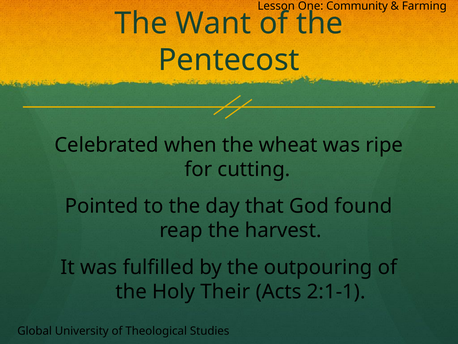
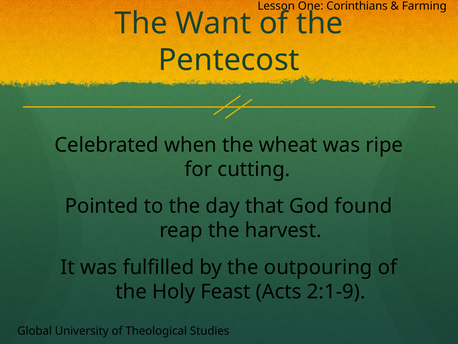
Community: Community -> Corinthians (357, 6)
Their: Their -> Feast (226, 291)
2:1-1: 2:1-1 -> 2:1-9 (336, 291)
